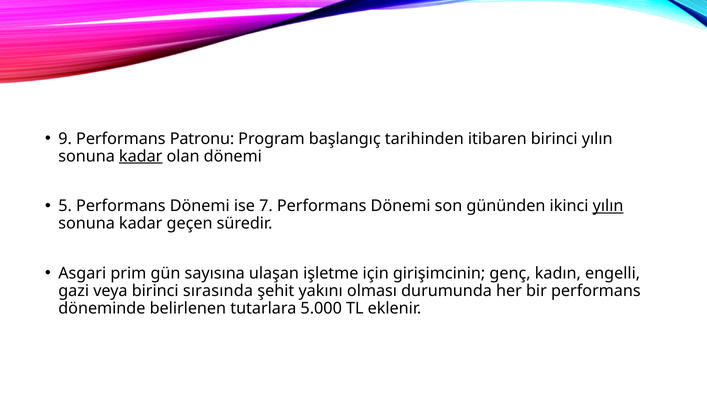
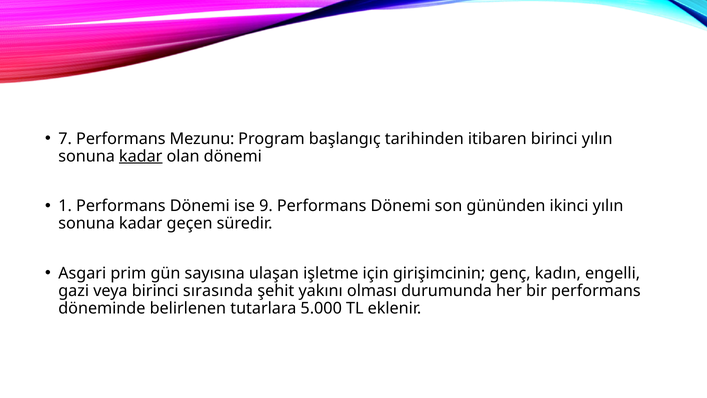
9: 9 -> 7 (65, 139)
Patronu: Patronu -> Mezunu (202, 139)
5: 5 -> 1 (65, 206)
7: 7 -> 9 (266, 206)
yılın underline: present -> none (608, 206)
